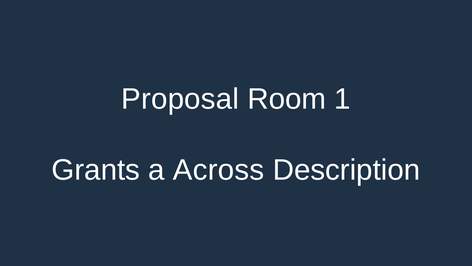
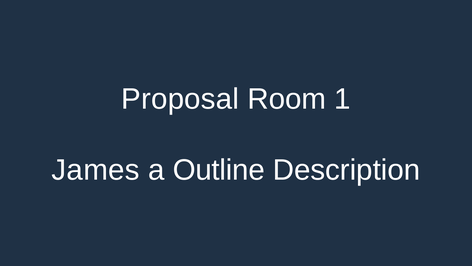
Grants: Grants -> James (96, 170)
Across: Across -> Outline (219, 170)
